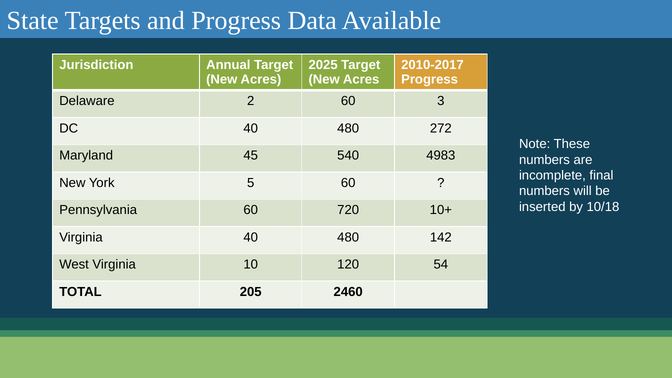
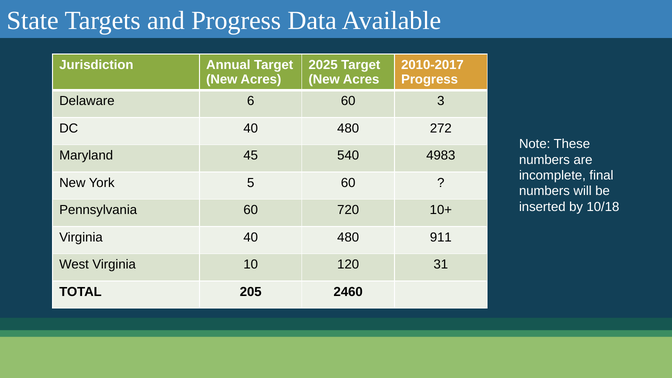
2: 2 -> 6 (251, 101)
142: 142 -> 911 (441, 237)
54: 54 -> 31 (441, 265)
